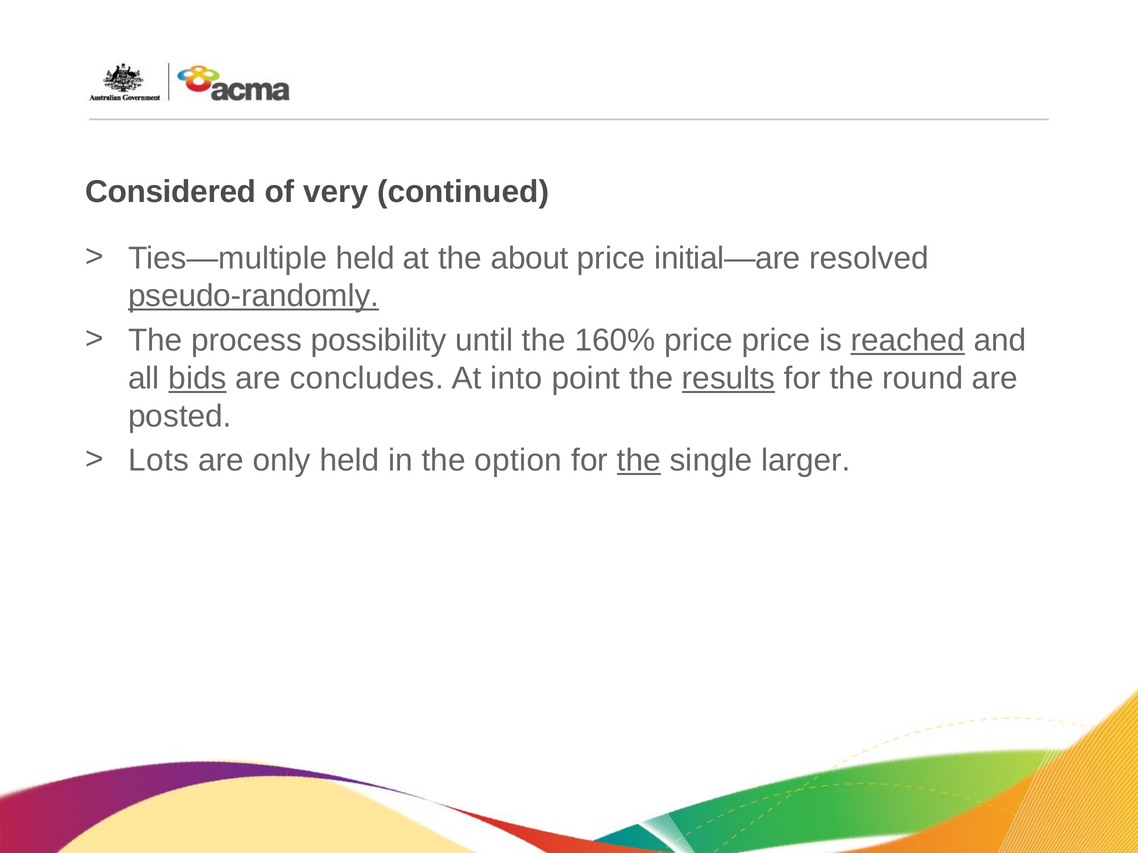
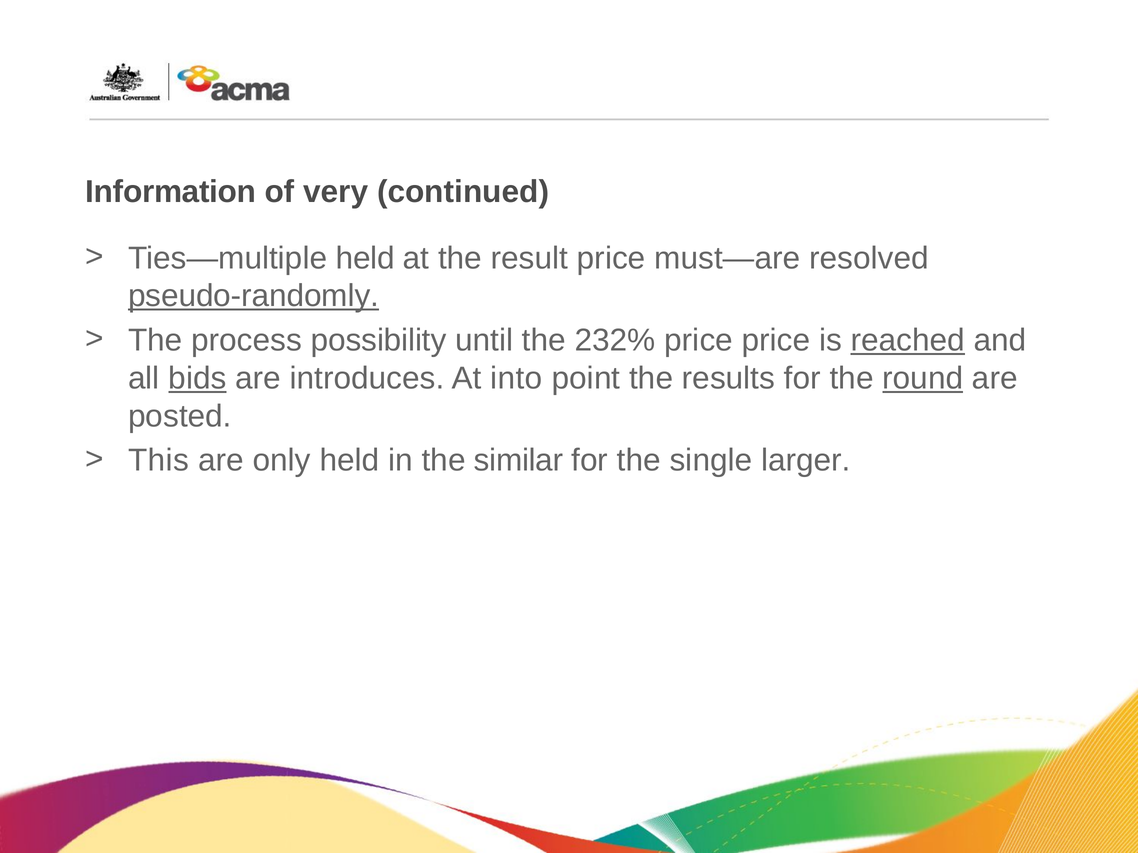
Considered: Considered -> Information (171, 192)
about: about -> result (530, 258)
initial—are: initial—are -> must—are (727, 258)
160%: 160% -> 232% (615, 341)
concludes: concludes -> introduces (367, 378)
results underline: present -> none (728, 378)
round underline: none -> present (923, 378)
Lots: Lots -> This (159, 461)
option: option -> similar (519, 461)
the underline: present -> none (639, 461)
